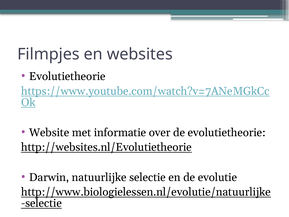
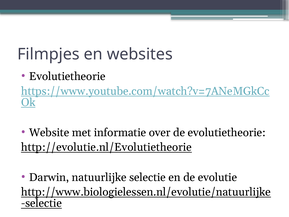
http://websites.nl/Evolutietheorie: http://websites.nl/Evolutietheorie -> http://evolutie.nl/Evolutietheorie (106, 147)
